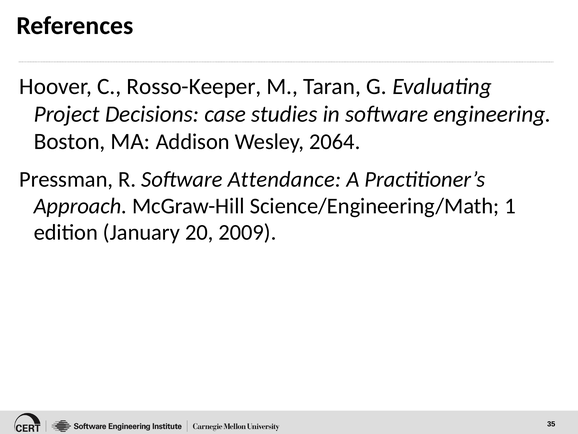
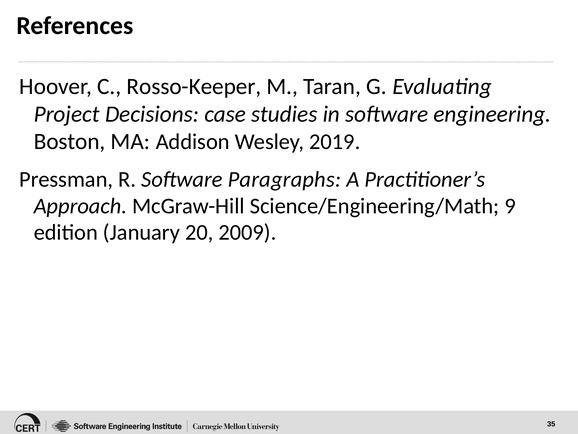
2064: 2064 -> 2019 (335, 141)
Attendance: Attendance -> Paragraphs (284, 179)
1: 1 -> 9 (510, 206)
